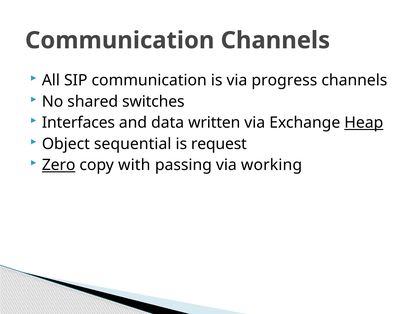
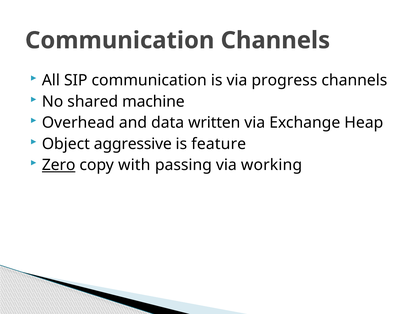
switches: switches -> machine (153, 102)
Interfaces: Interfaces -> Overhead (78, 123)
Heap underline: present -> none (364, 123)
sequential: sequential -> aggressive (133, 144)
request: request -> feature (219, 144)
